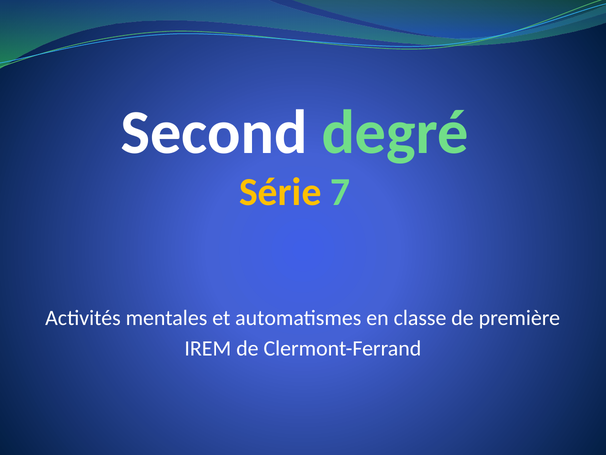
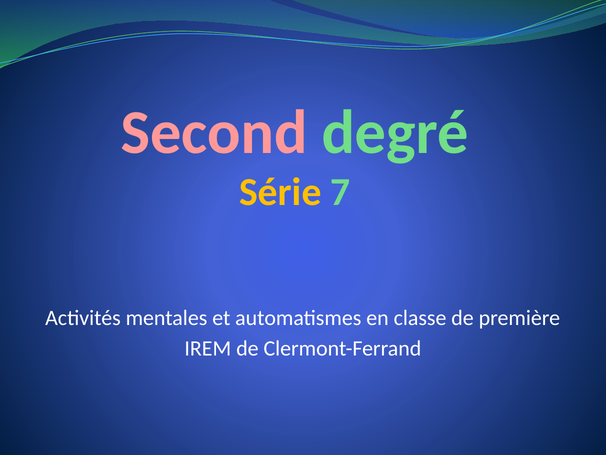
Second colour: white -> pink (214, 133)
